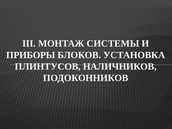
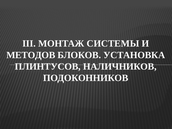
ПРИБОРЫ: ПРИБОРЫ -> МЕТОДОВ (31, 55)
